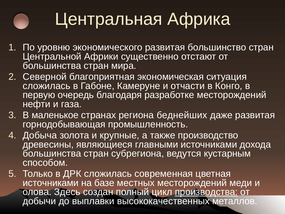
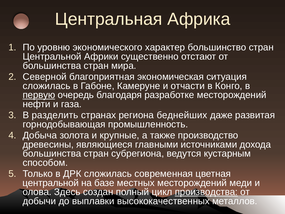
экономического развитая: развитая -> характер (165, 47)
первую underline: none -> present (39, 95)
маленькое: маленькое -> разделить (55, 115)
источниками: источниками -> центральной (51, 183)
